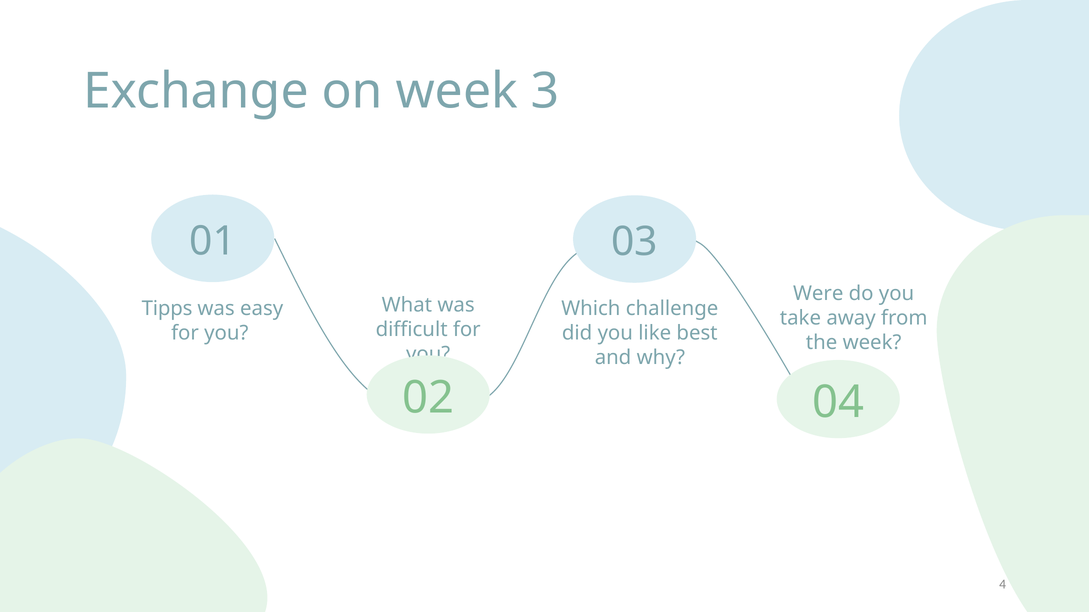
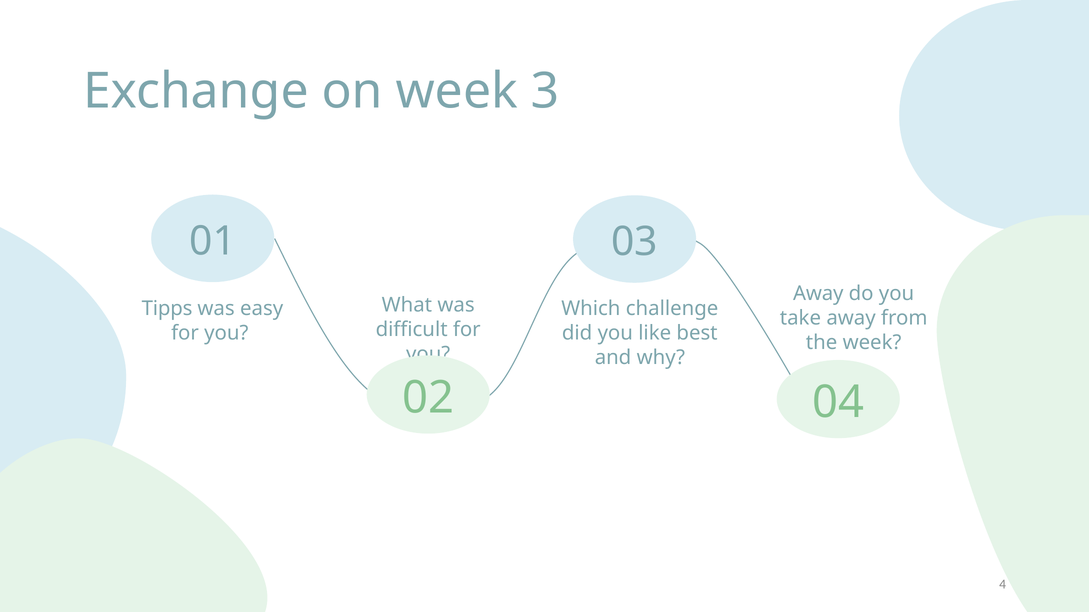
Were: Were -> Away (818, 294)
